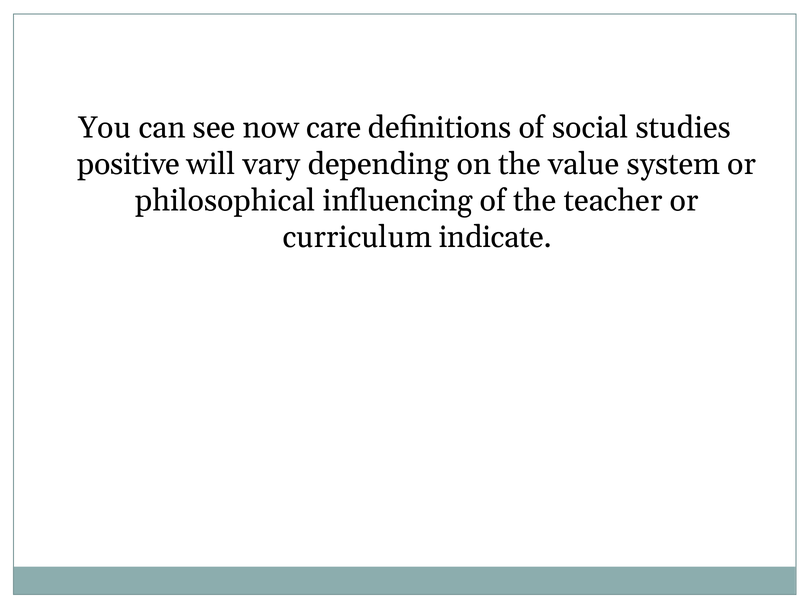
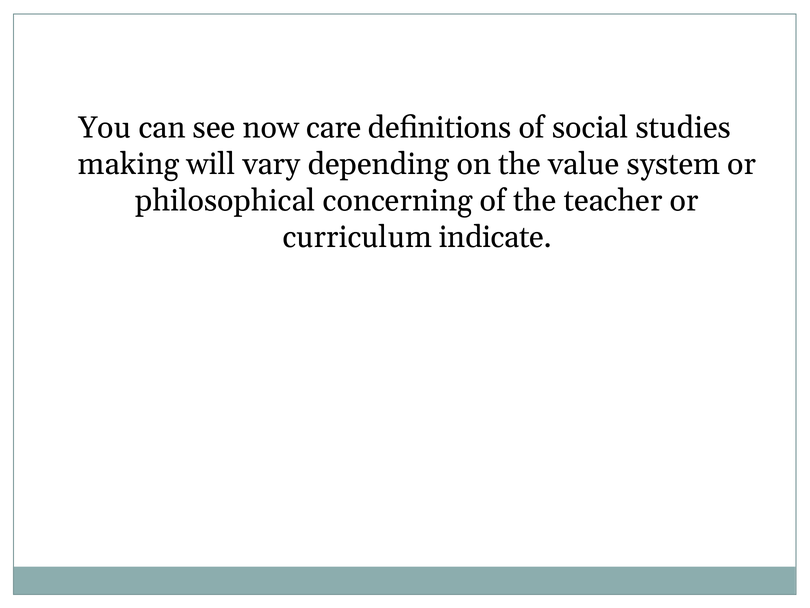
positive: positive -> making (128, 164)
influencing: influencing -> concerning (398, 201)
